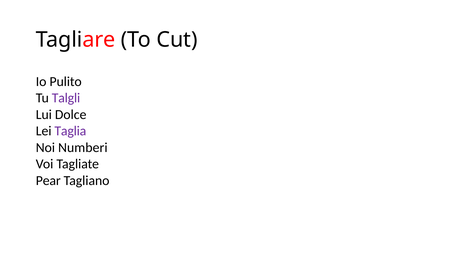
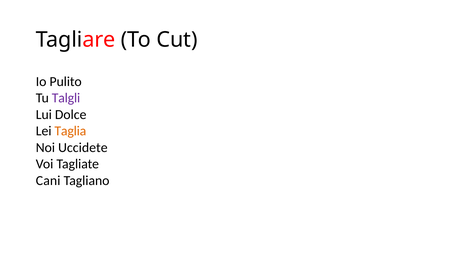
Taglia colour: purple -> orange (70, 131)
Numberi: Numberi -> Uccidete (83, 147)
Pear: Pear -> Cani (48, 180)
